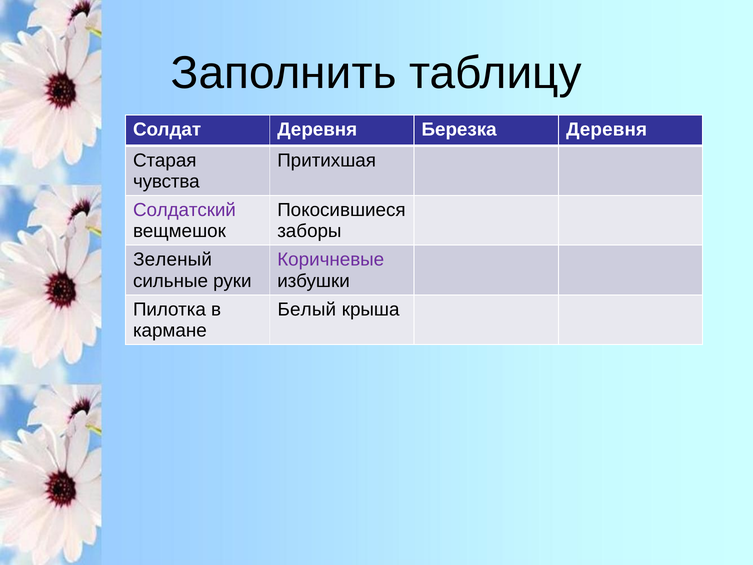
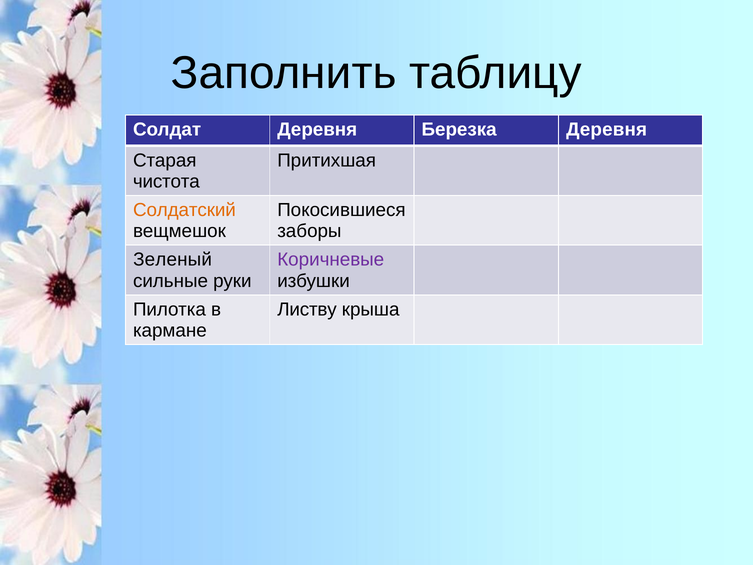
чувства: чувства -> чистота (166, 181)
Солдатский colour: purple -> orange (184, 210)
Белый: Белый -> Листву (307, 309)
